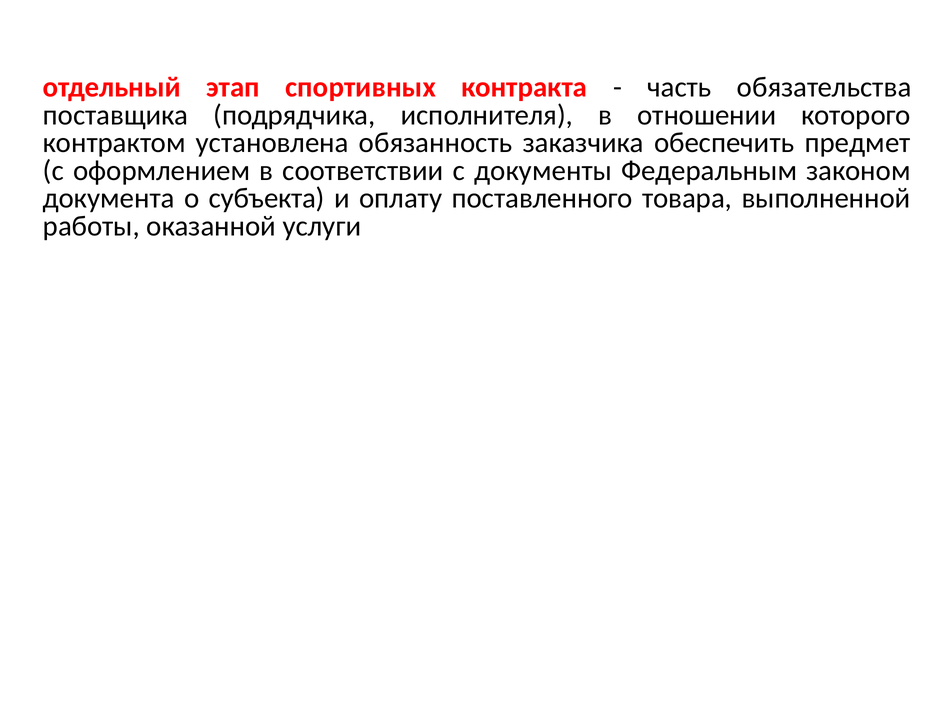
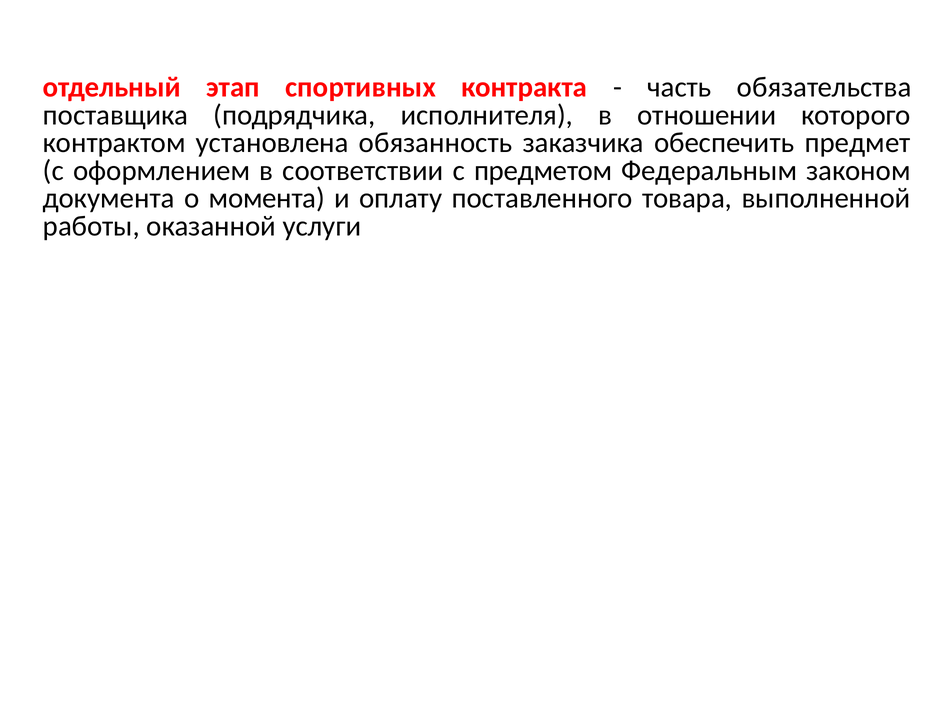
документы: документы -> предметом (543, 171)
субъекта: субъекта -> момента (267, 198)
